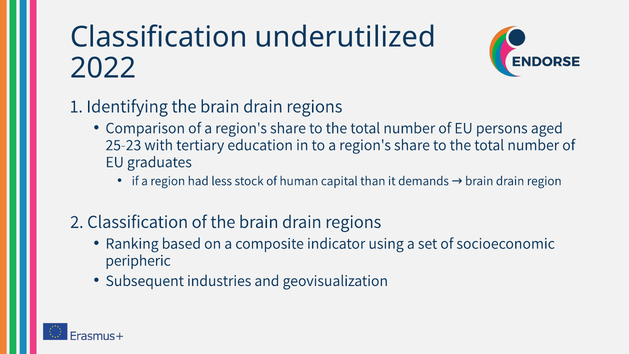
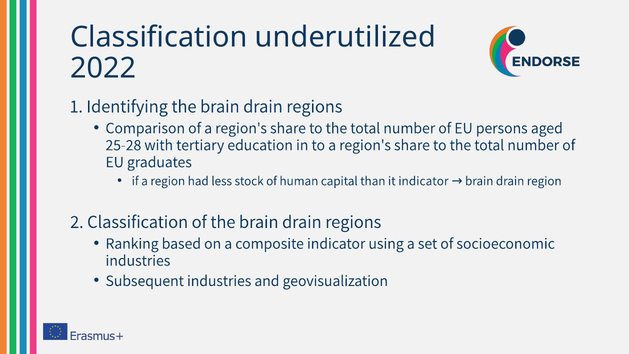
25-23: 25-23 -> 25-28 (123, 145)
it demands: demands -> indicator (423, 181)
peripheric: peripheric -> industries (138, 260)
